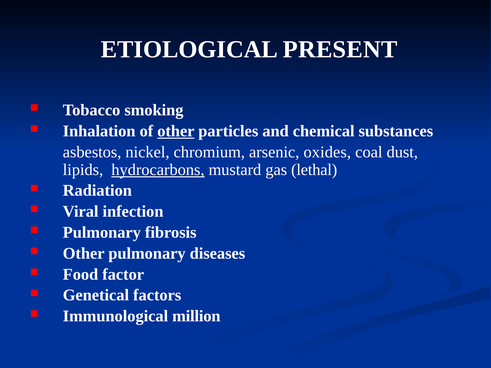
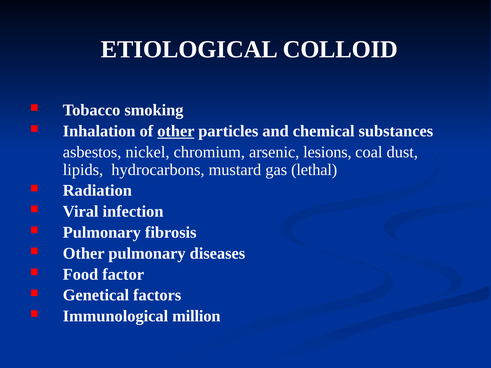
PRESENT: PRESENT -> COLLOID (340, 49)
oxides: oxides -> lesions (327, 152)
hydrocarbons underline: present -> none (158, 170)
